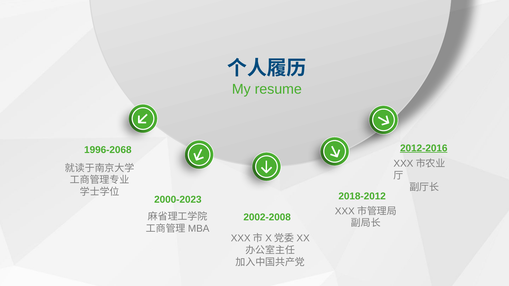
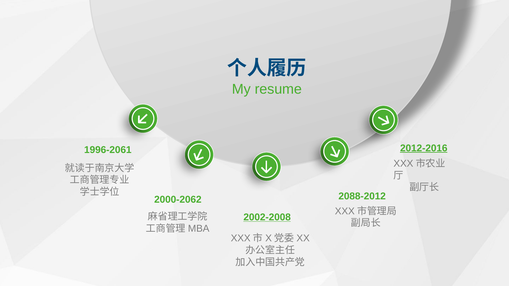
1996-2068: 1996-2068 -> 1996-2061 (108, 150)
2018-2012: 2018-2012 -> 2088-2012 (362, 196)
2000-2023: 2000-2023 -> 2000-2062 (178, 200)
2002-2008 underline: none -> present (267, 217)
